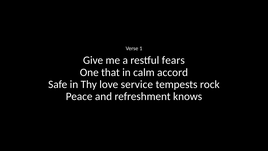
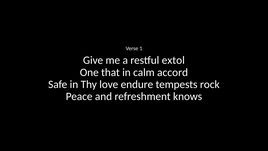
fears: fears -> extol (173, 60)
service: service -> endure (137, 84)
